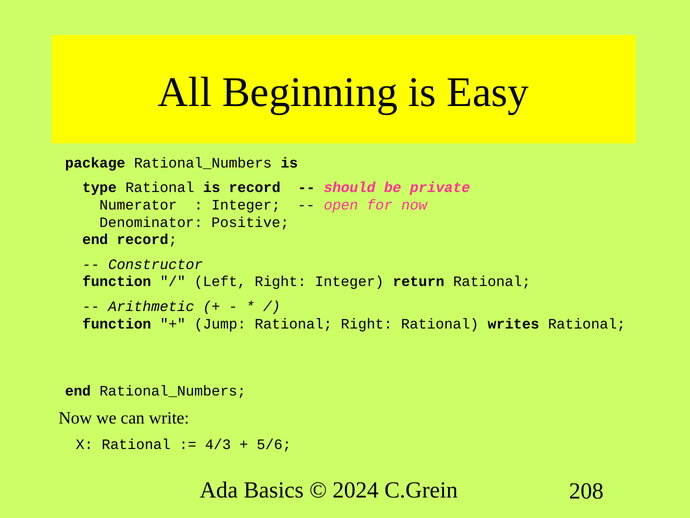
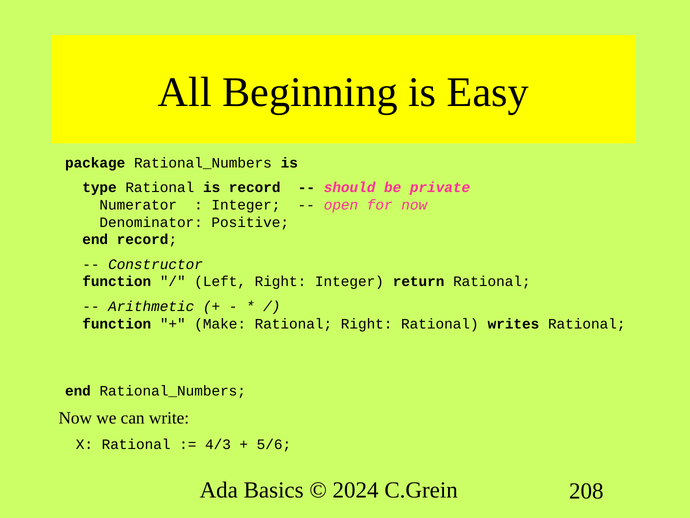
Jump: Jump -> Make (220, 324)
